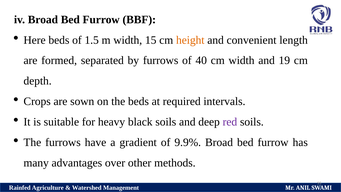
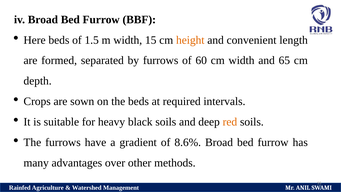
40: 40 -> 60 (201, 60)
19: 19 -> 65 (284, 60)
red colour: purple -> orange (230, 122)
9.9%: 9.9% -> 8.6% (188, 142)
